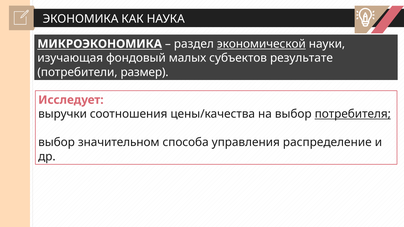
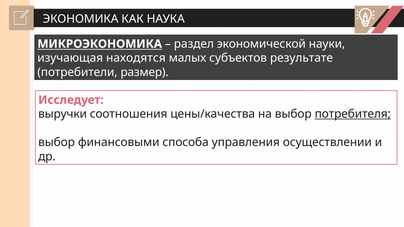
экономической underline: present -> none (261, 44)
фондовый: фондовый -> находятся (136, 58)
значительном: значительном -> финансовыми (119, 142)
распределение: распределение -> осуществлении (327, 142)
